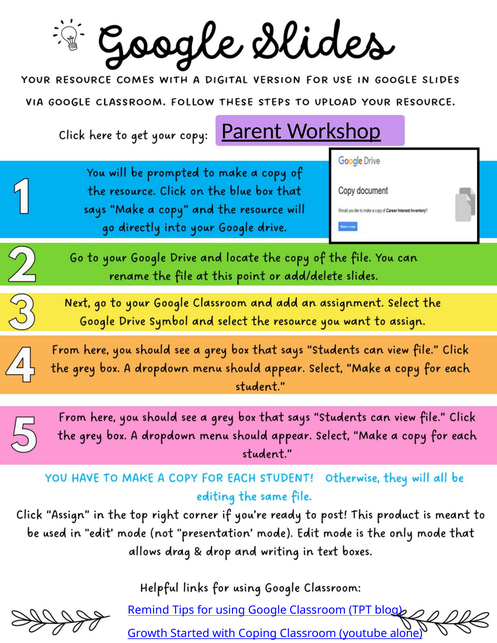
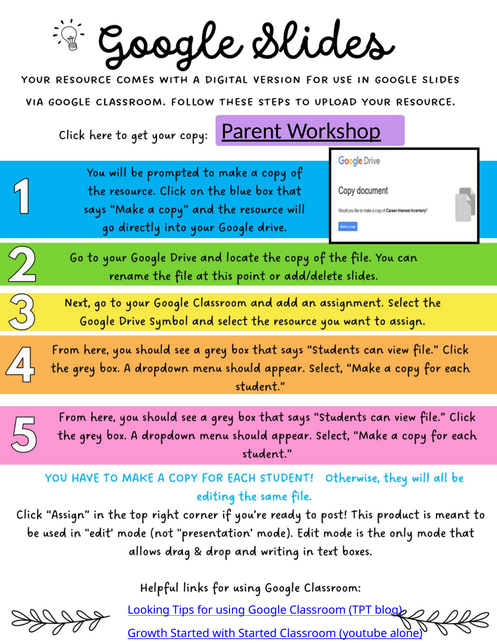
Remind: Remind -> Looking (149, 610)
with Coping: Coping -> Started (258, 634)
